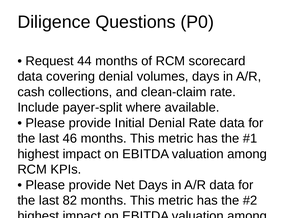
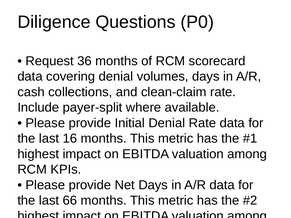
Request 44: 44 -> 36 (84, 61)
46: 46 -> 16 (70, 139)
82: 82 -> 66 (70, 201)
